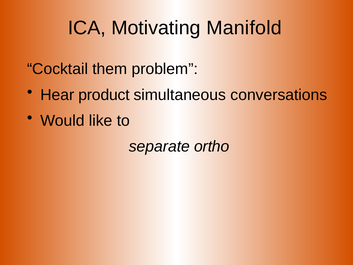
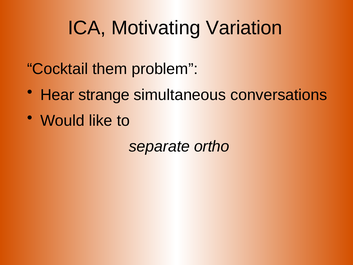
Manifold: Manifold -> Variation (244, 28)
product: product -> strange (104, 95)
